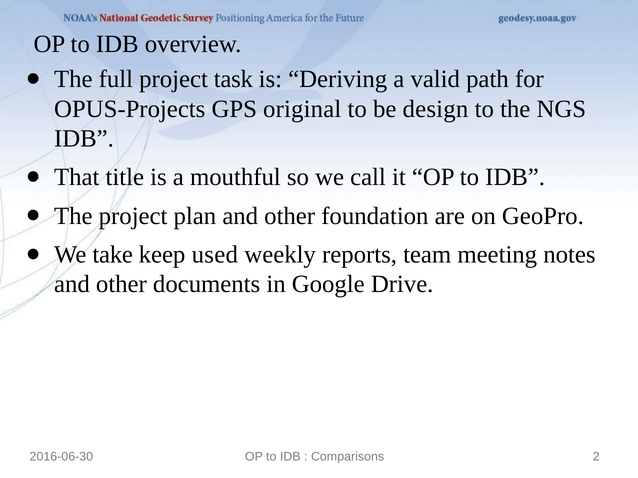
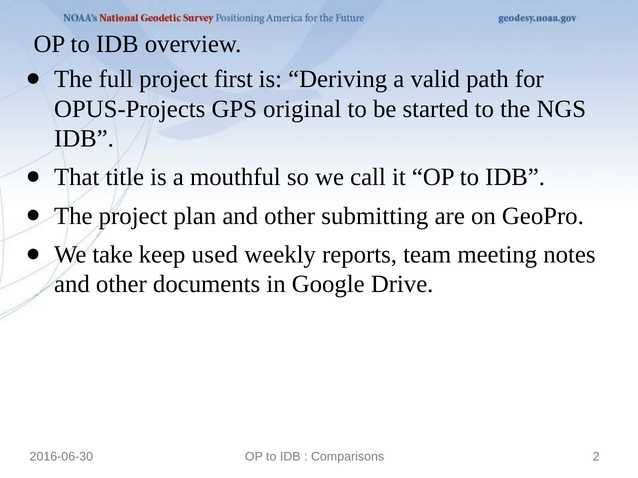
task: task -> first (233, 79)
design: design -> started (436, 109)
foundation: foundation -> submitting (375, 216)
